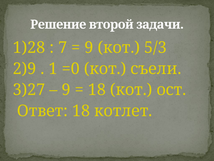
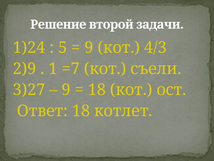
1)28: 1)28 -> 1)24 (29, 47)
7: 7 -> 5 (63, 47)
5/3: 5/3 -> 4/3 (155, 47)
=0: =0 -> =7 (71, 69)
